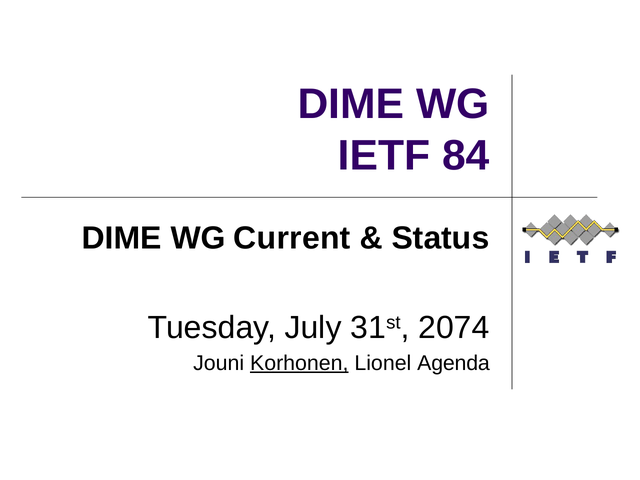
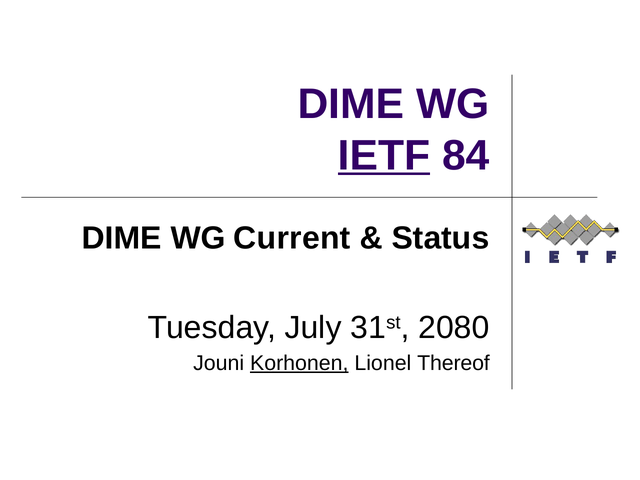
IETF underline: none -> present (384, 155)
2074: 2074 -> 2080 (454, 328)
Agenda: Agenda -> Thereof (454, 363)
